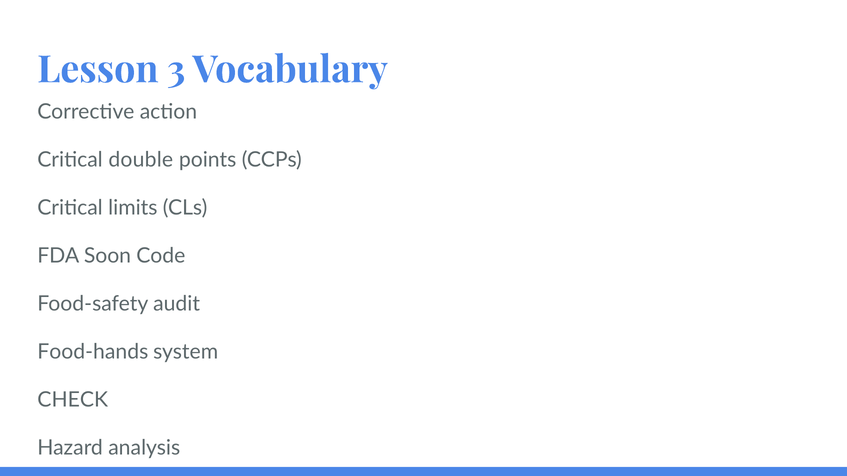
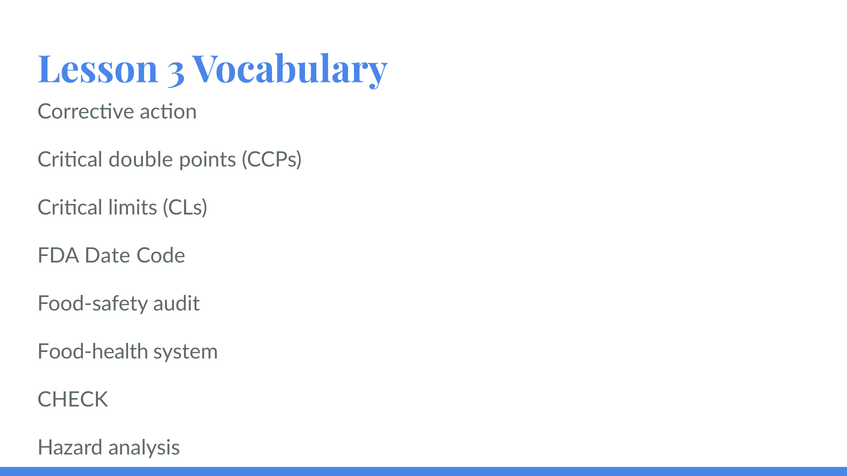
Soon: Soon -> Date (107, 256)
Food-hands: Food-hands -> Food-health (93, 352)
